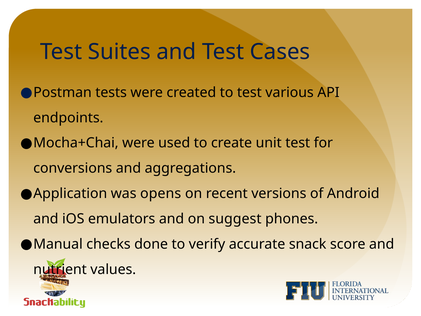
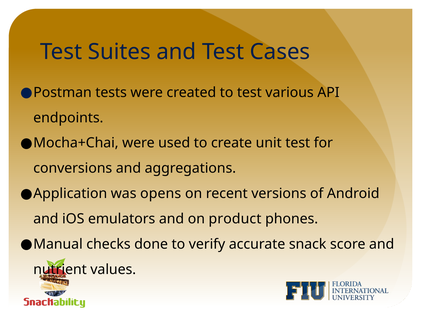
suggest: suggest -> product (235, 219)
